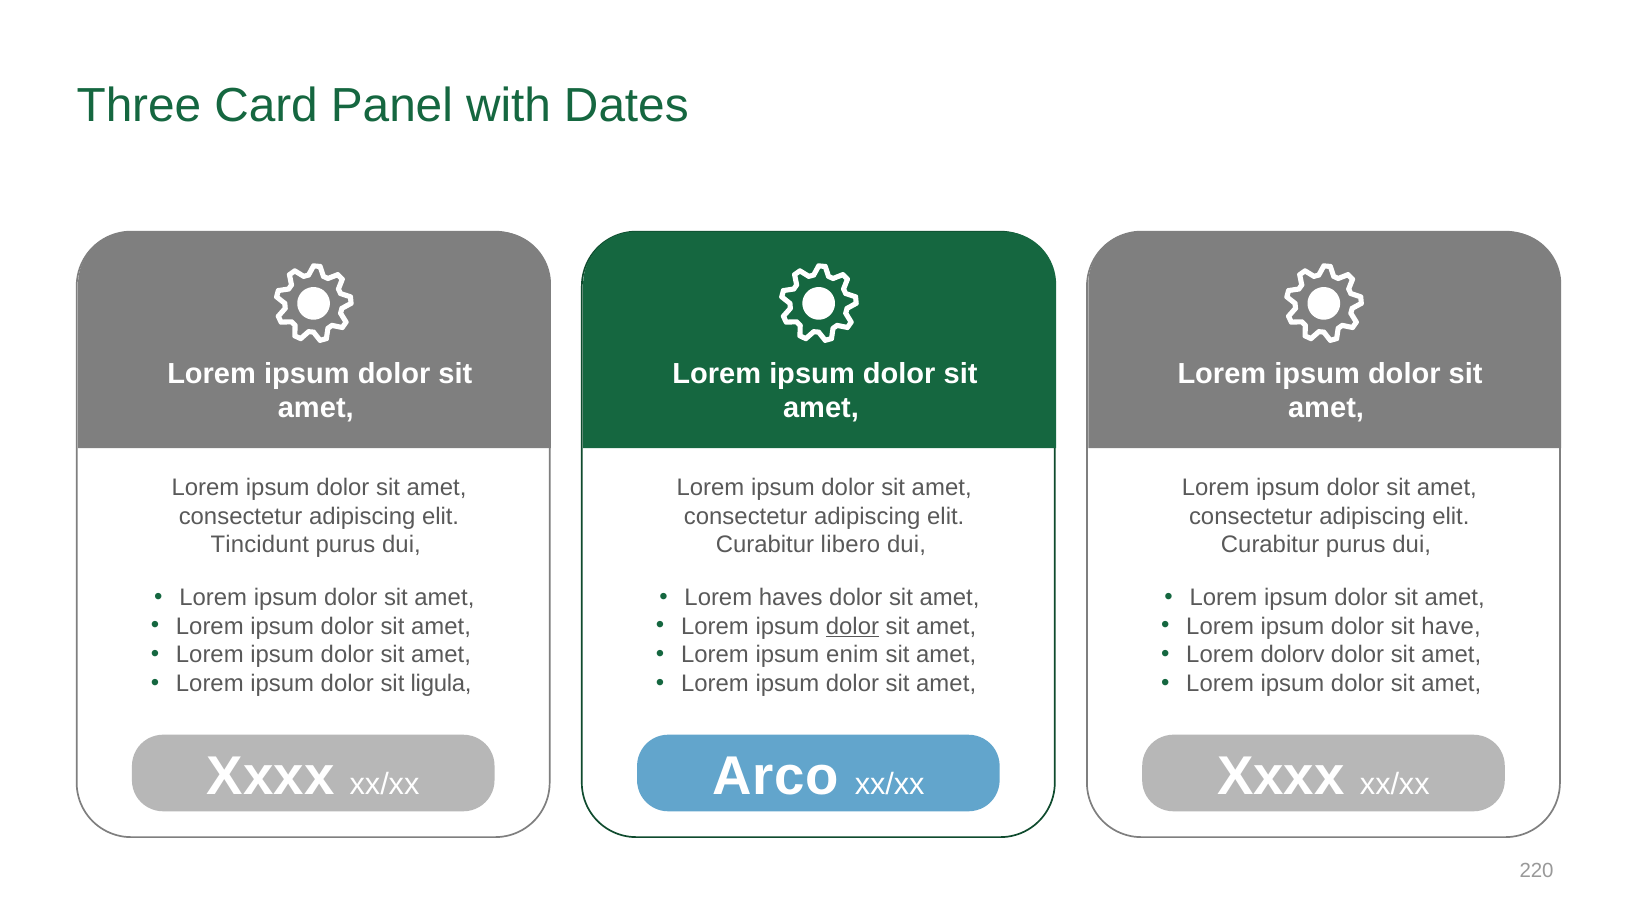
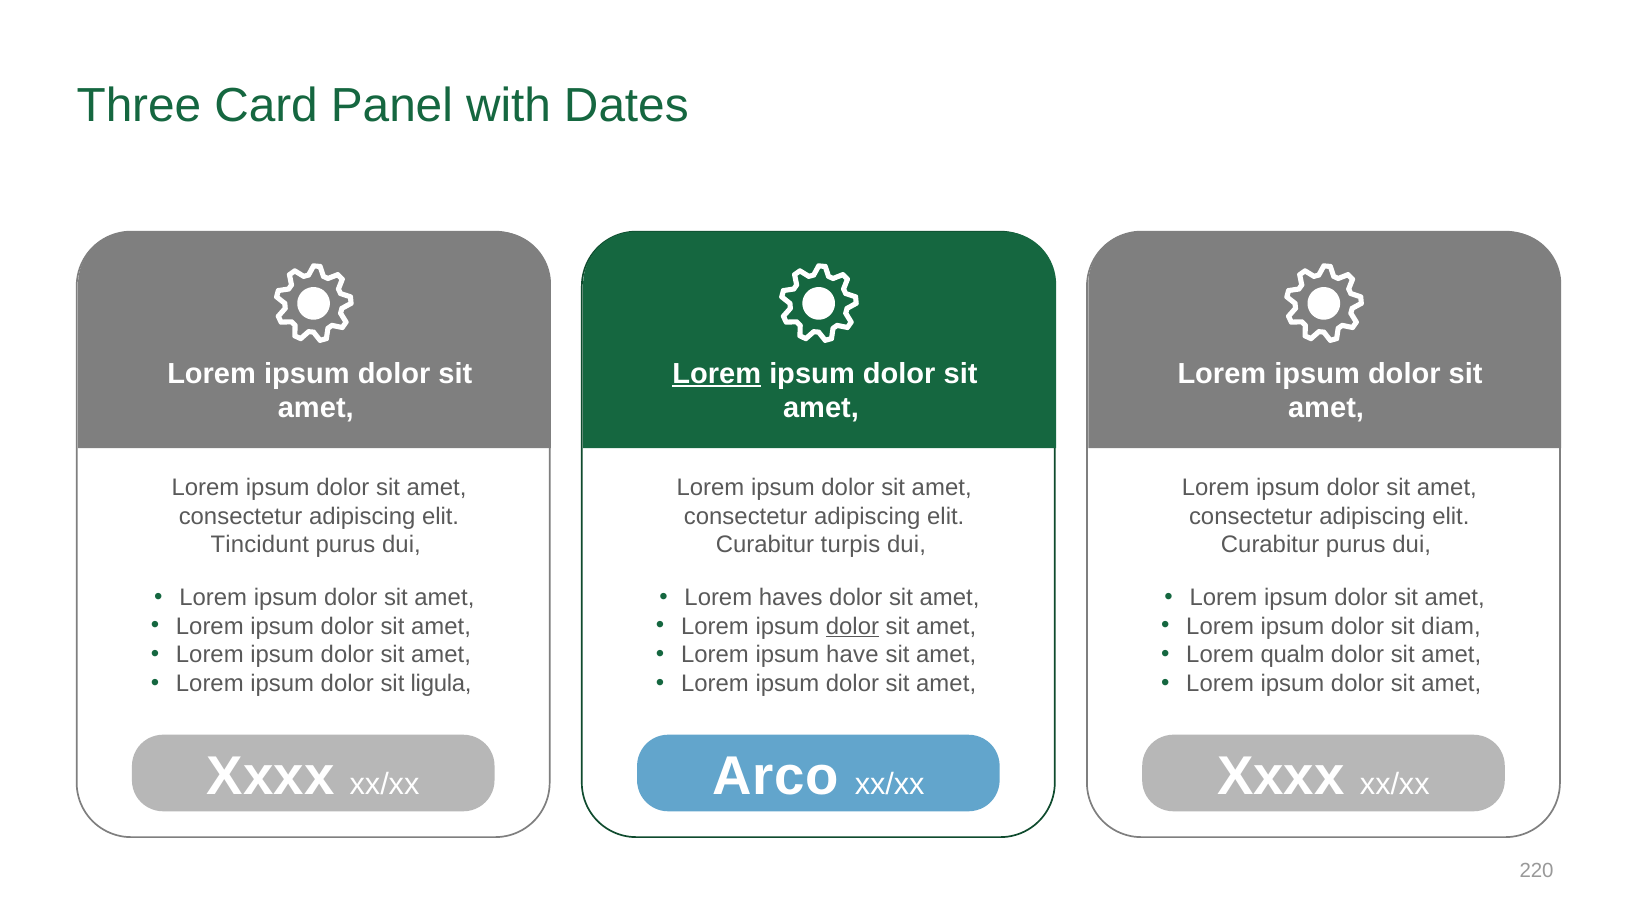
Lorem underline: none -> present (717, 374)
libero: libero -> turpis (851, 545)
have: have -> diam (1451, 627)
enim: enim -> have (852, 655)
dolorv: dolorv -> qualm (1293, 655)
